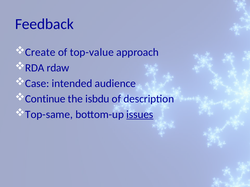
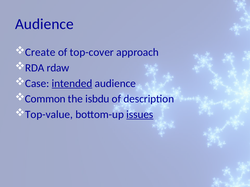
Feedback: Feedback -> Audience (44, 24)
top-value: top-value -> top-cover (92, 52)
intended underline: none -> present (72, 84)
Continue: Continue -> Common (45, 99)
Top-same: Top-same -> Top-value (49, 115)
